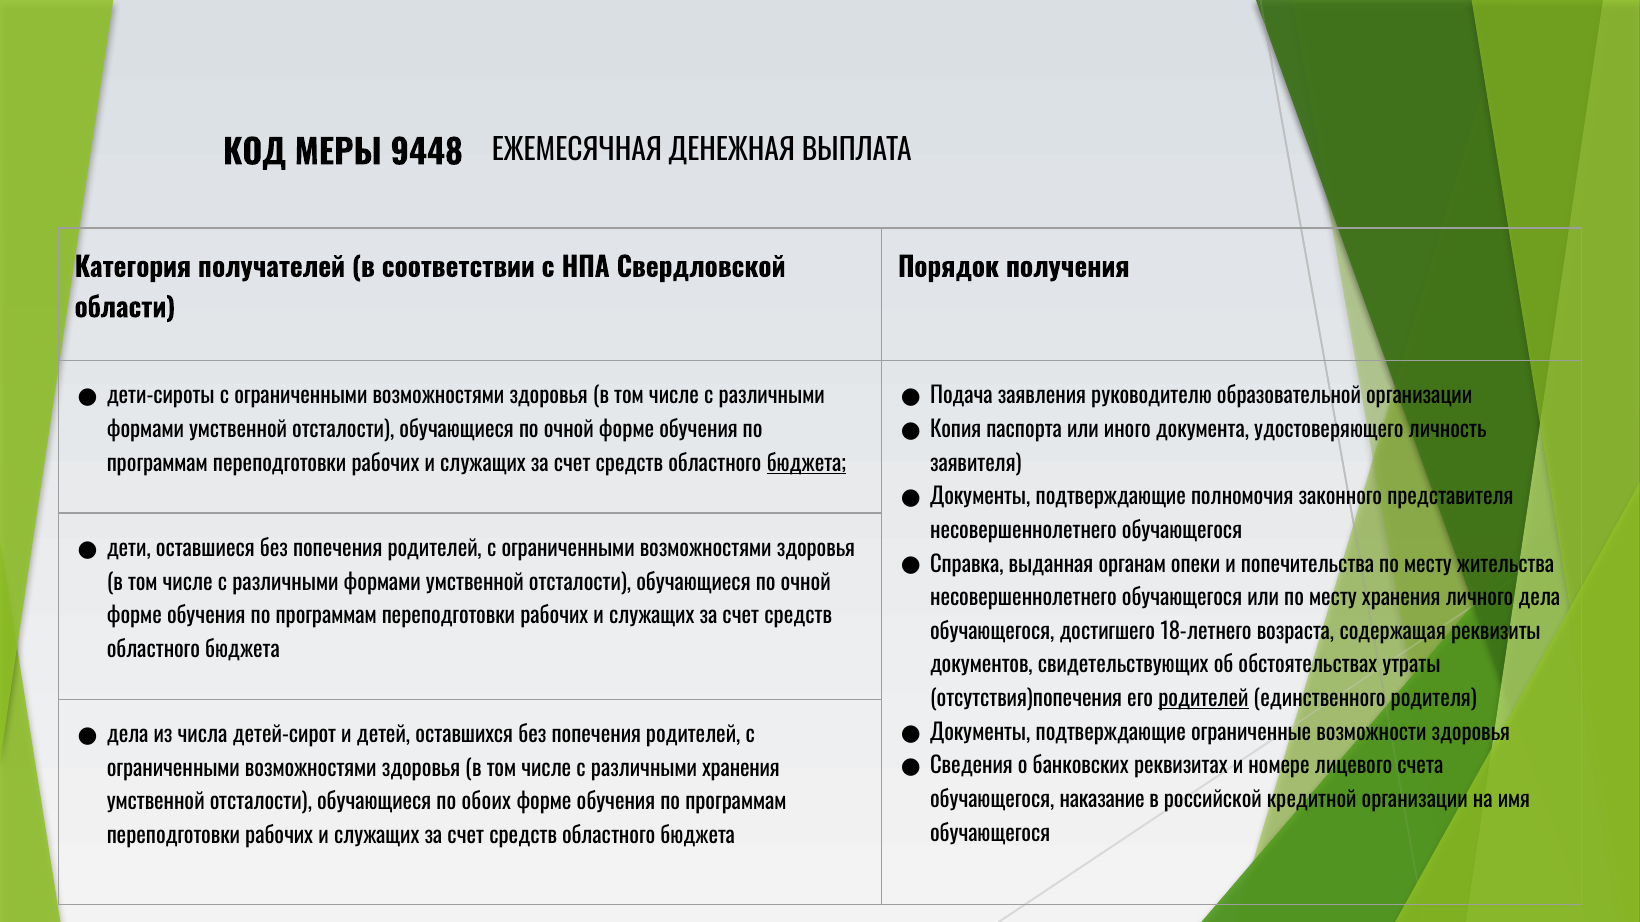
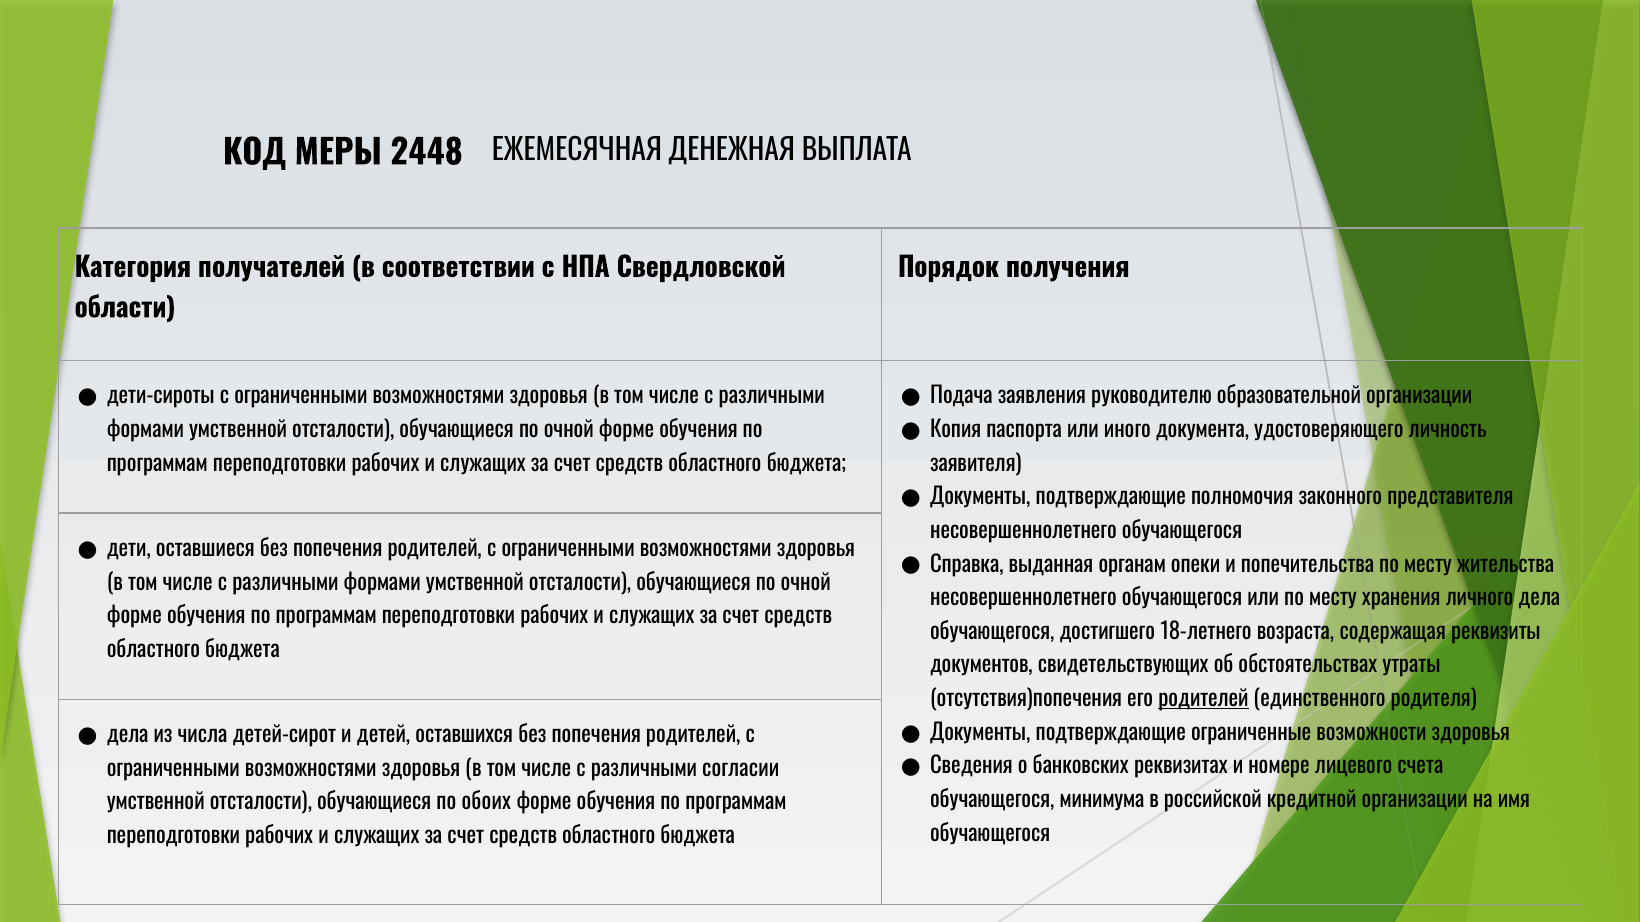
9448: 9448 -> 2448 (427, 153)
бюджета underline: present -> none (807, 464)
различными хранения: хранения -> согласии (741, 769)
наказание: наказание -> минимума (1102, 800)
